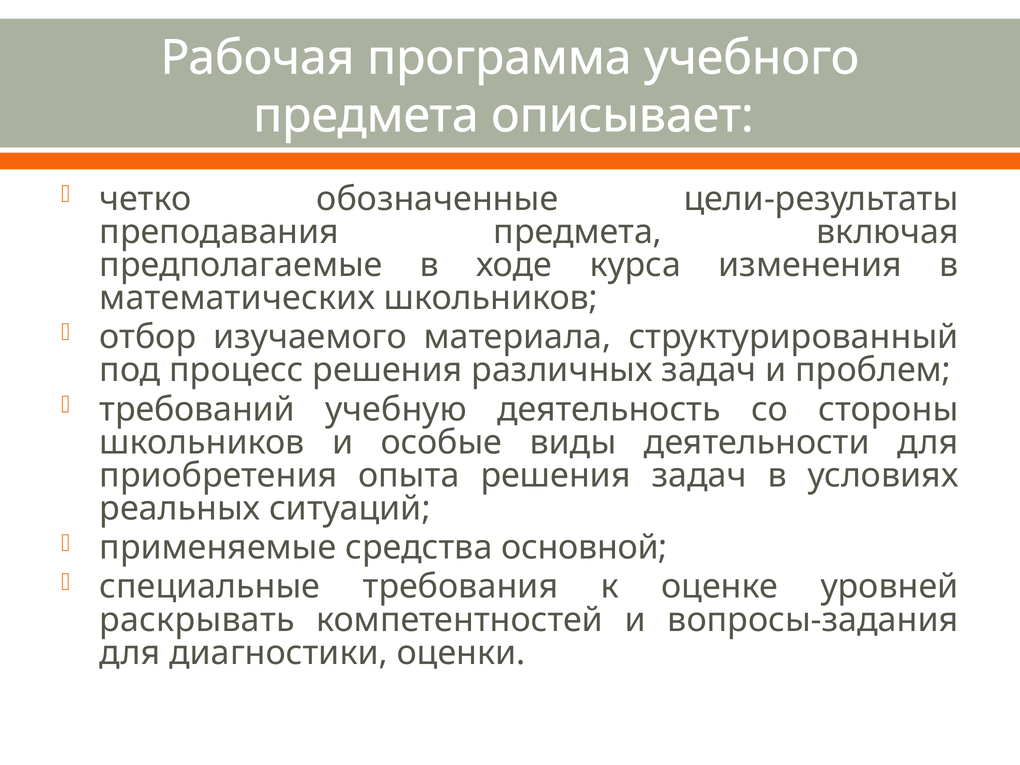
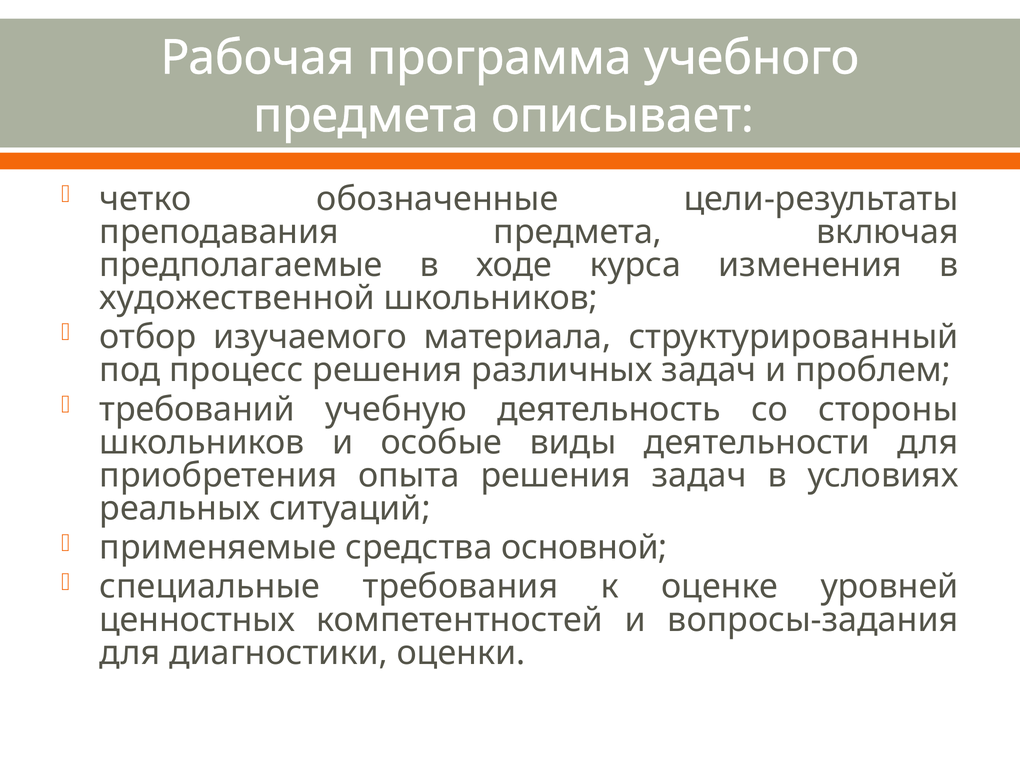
математических: математических -> художественной (237, 298)
раскрывать: раскрывать -> ценностных (197, 620)
